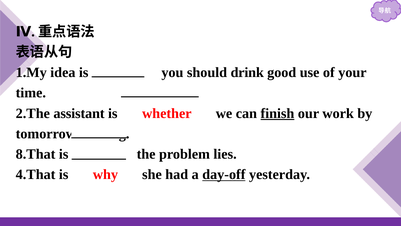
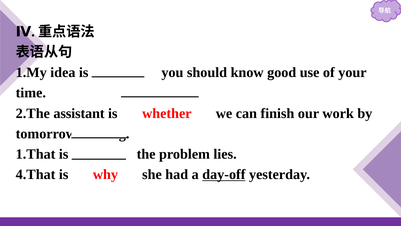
drink: drink -> know (247, 72)
finish underline: present -> none (277, 113)
8.That: 8.That -> 1.That (36, 154)
